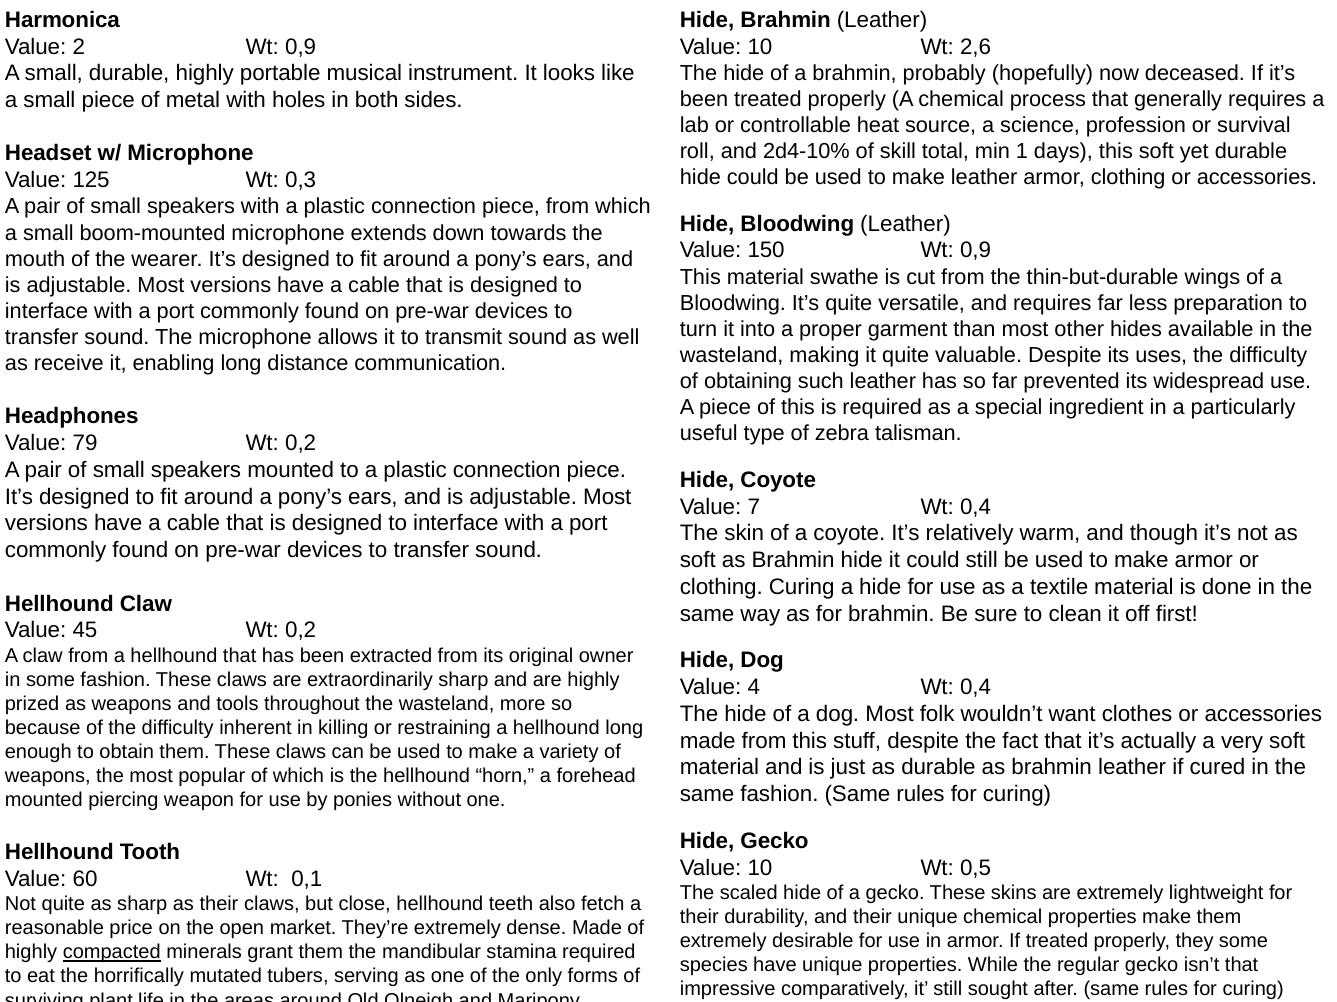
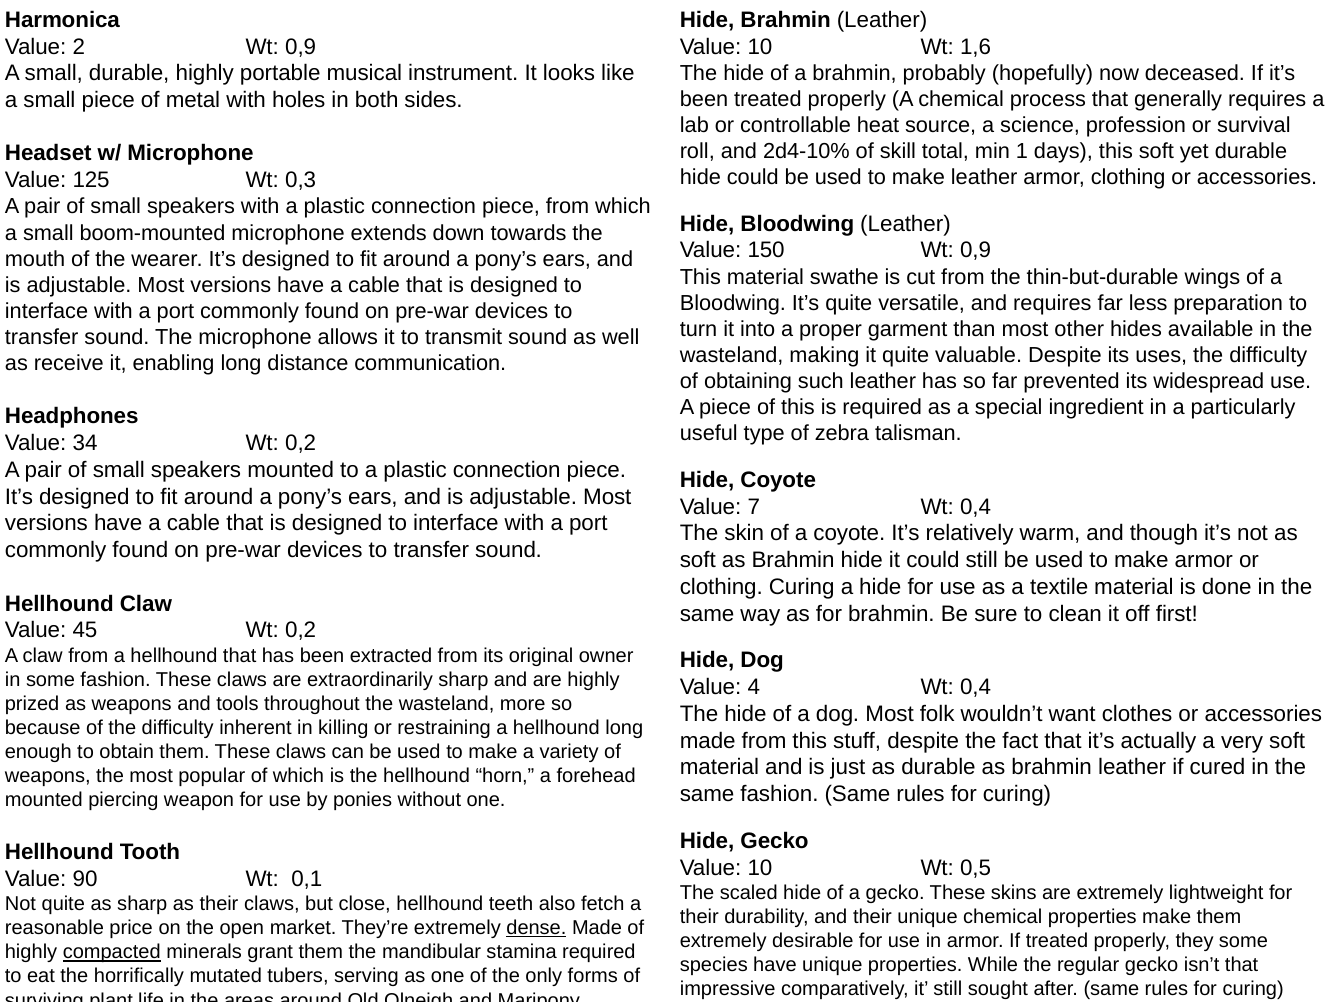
2,6: 2,6 -> 1,6 (976, 47)
79: 79 -> 34 (85, 444)
60: 60 -> 90 (85, 880)
dense underline: none -> present (536, 929)
